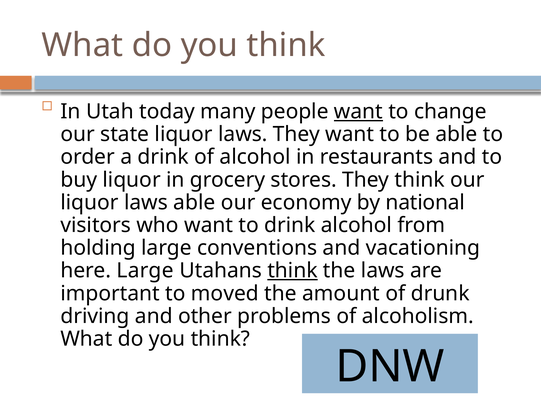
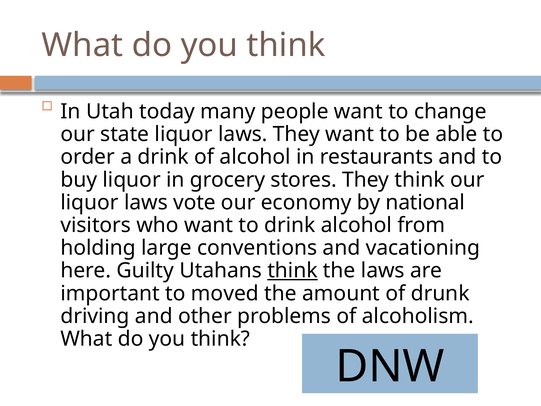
want underline: present -> none (358, 111)
laws able: able -> vote (194, 202)
here Large: Large -> Guilty (145, 271)
